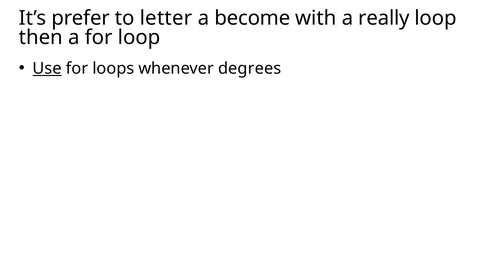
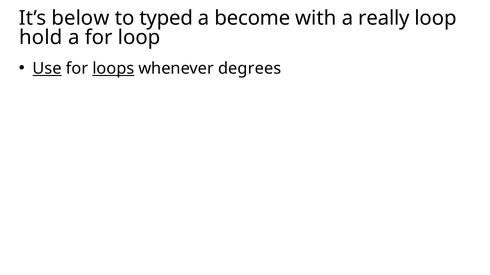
prefer: prefer -> below (80, 18)
letter: letter -> typed (166, 18)
then: then -> hold (41, 38)
loops underline: none -> present (113, 69)
